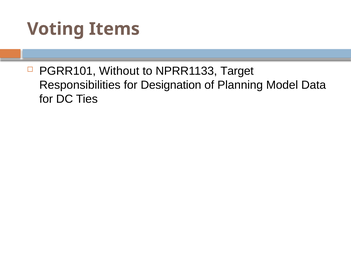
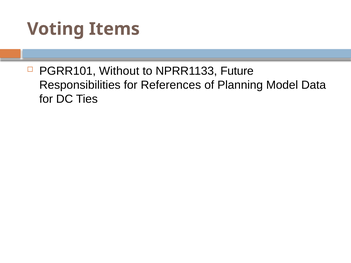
Target: Target -> Future (237, 71)
Designation: Designation -> References (171, 85)
